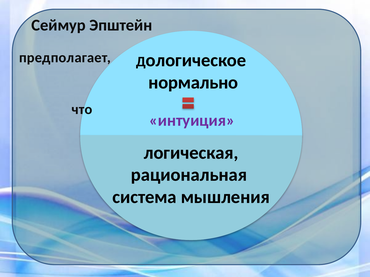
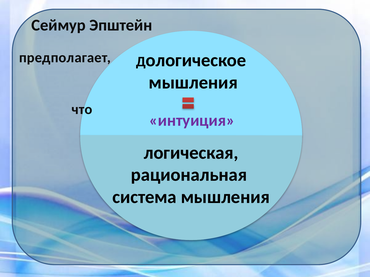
нормально: нормально -> мышления (193, 83)
